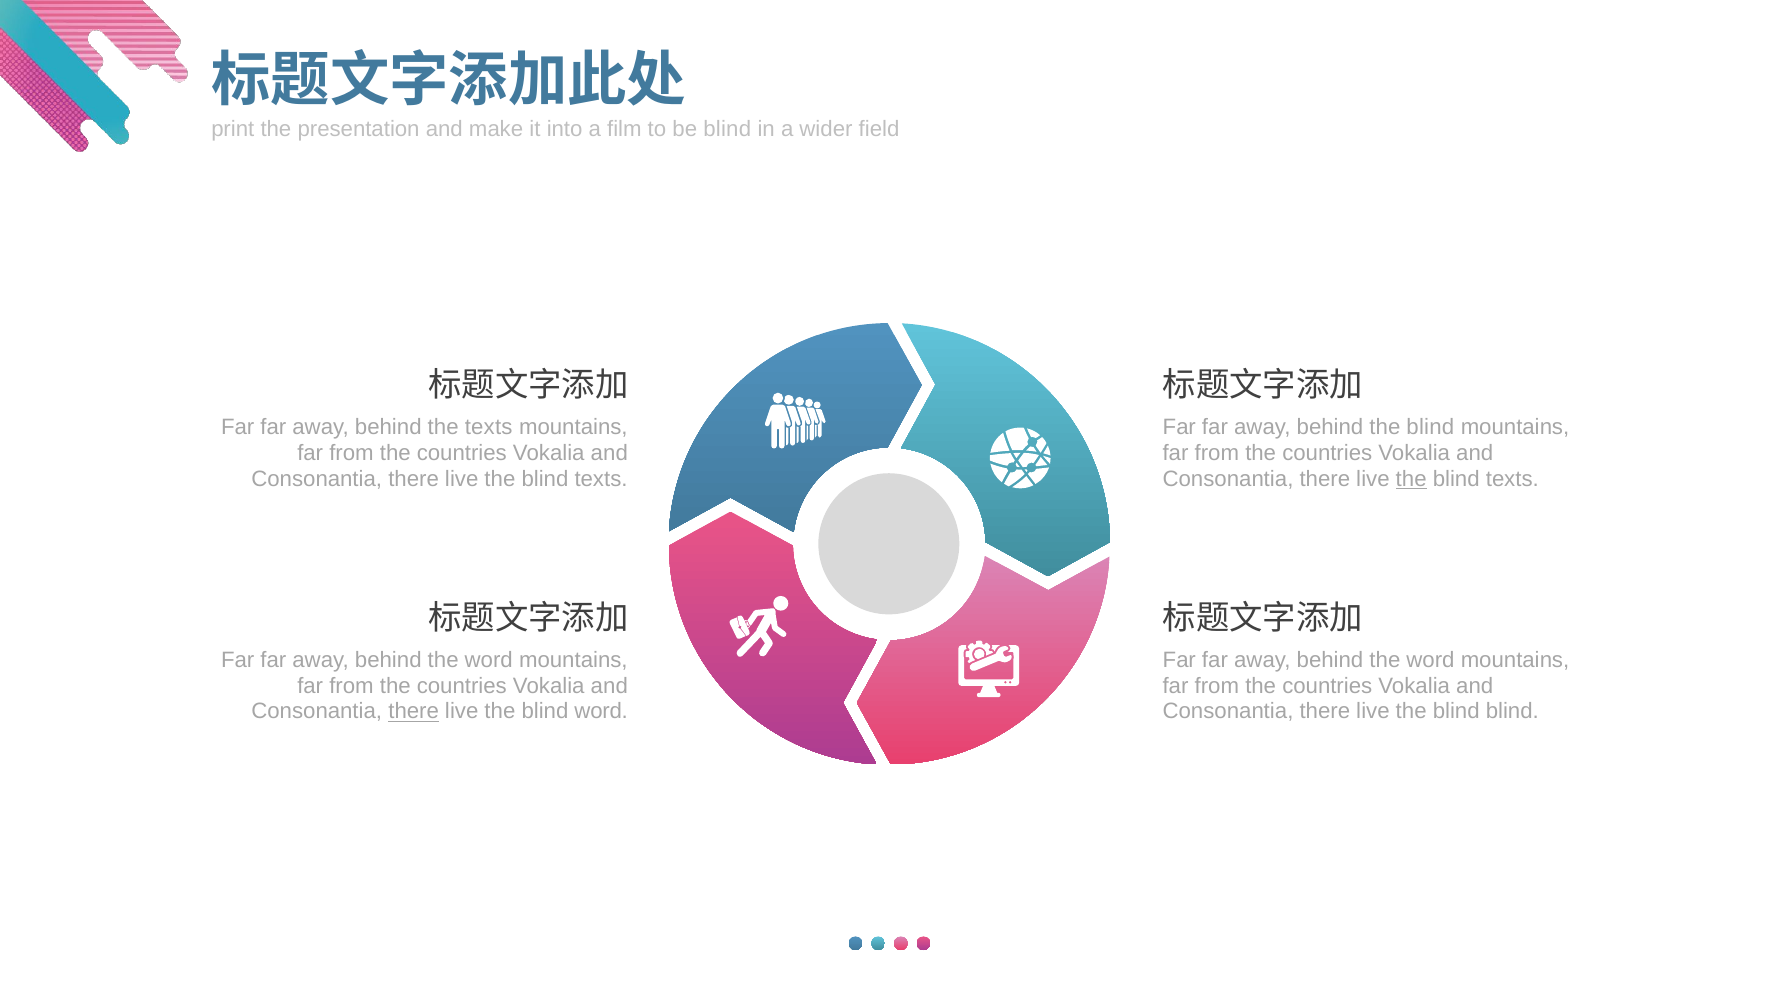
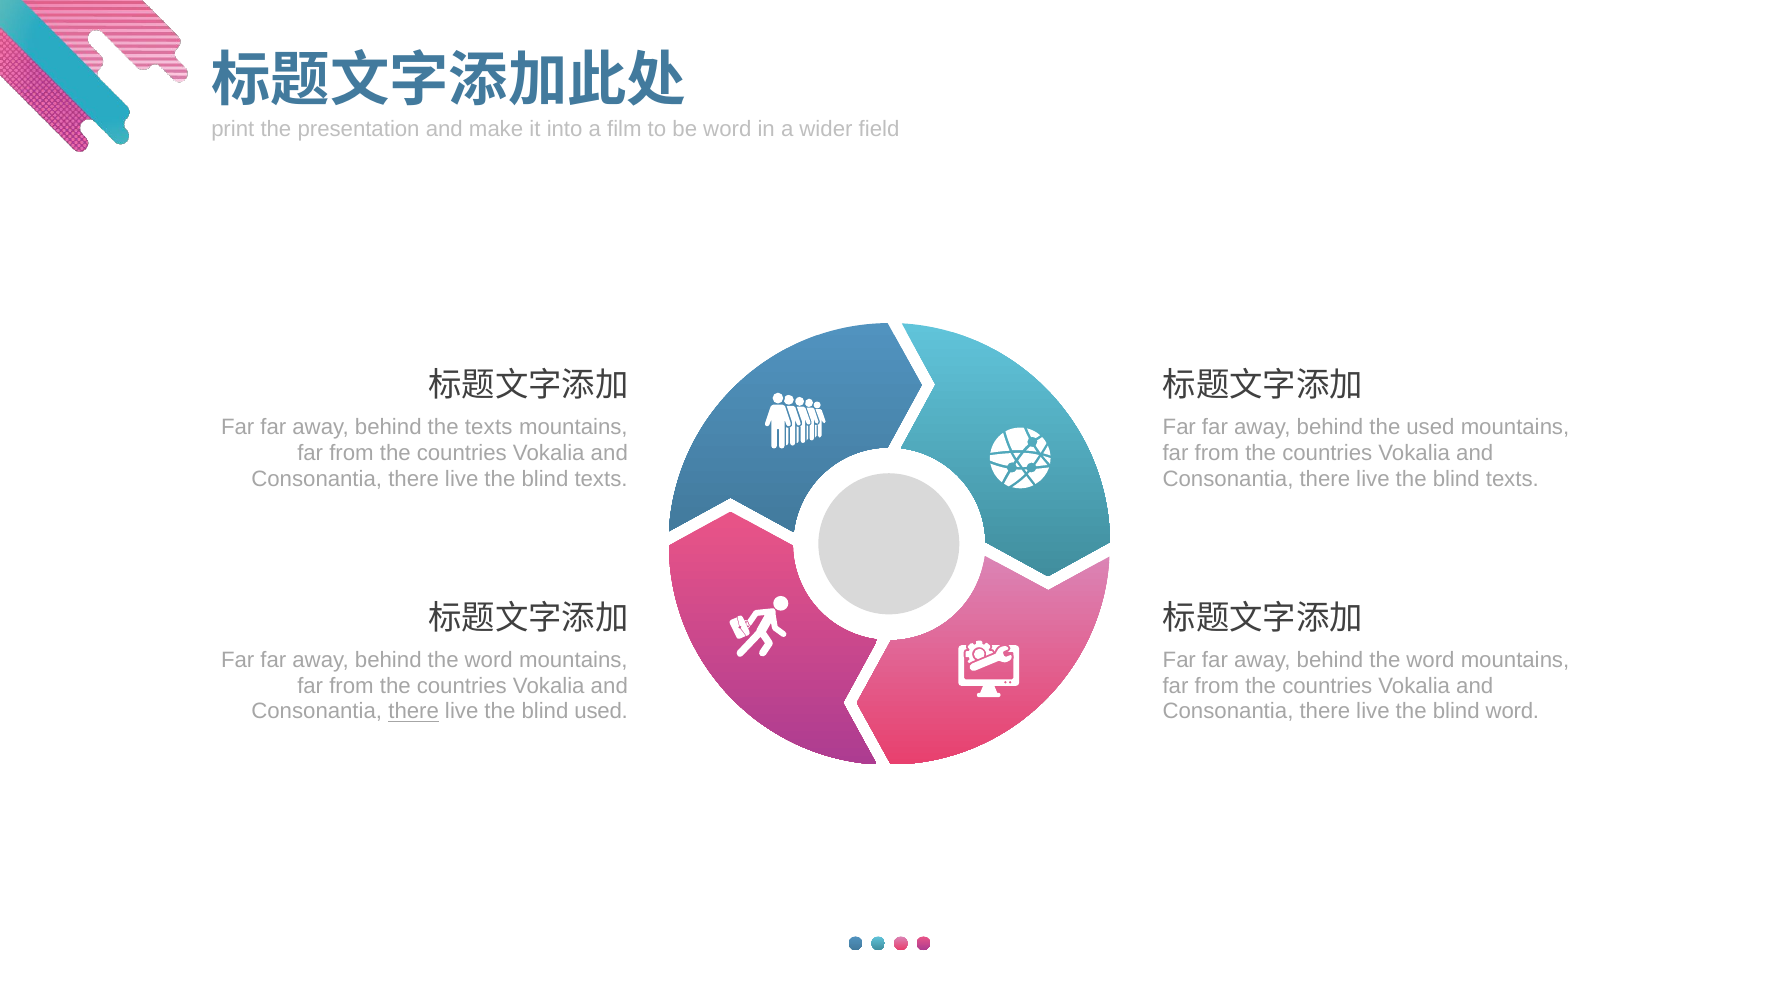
be blind: blind -> word (727, 129)
behind the blind: blind -> used (1430, 427)
the underline: present -> none (1411, 479)
blind word: word -> used (601, 711)
blind blind: blind -> word (1512, 711)
